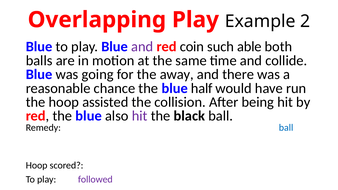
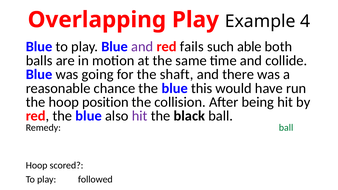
2: 2 -> 4 (305, 21)
coin: coin -> fails (192, 47)
away: away -> shaft (177, 74)
chance the blue half: half -> this (202, 88)
assisted: assisted -> position (105, 102)
ball colour: blue -> green (286, 128)
followed colour: purple -> black (95, 180)
